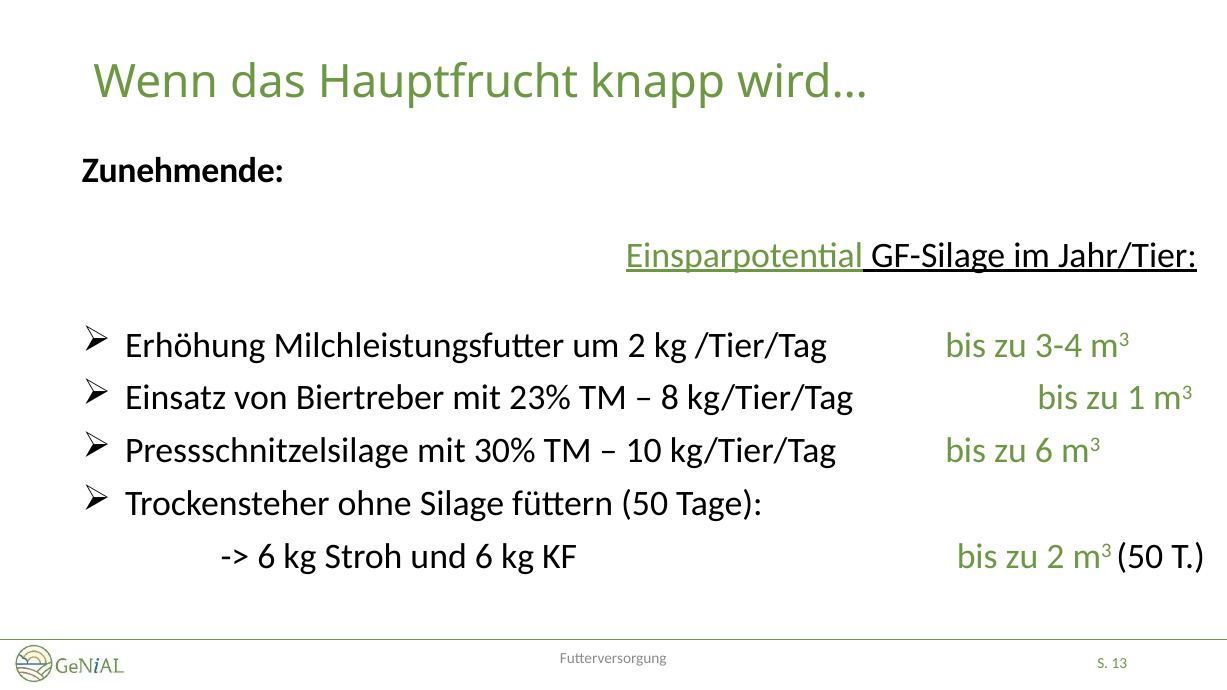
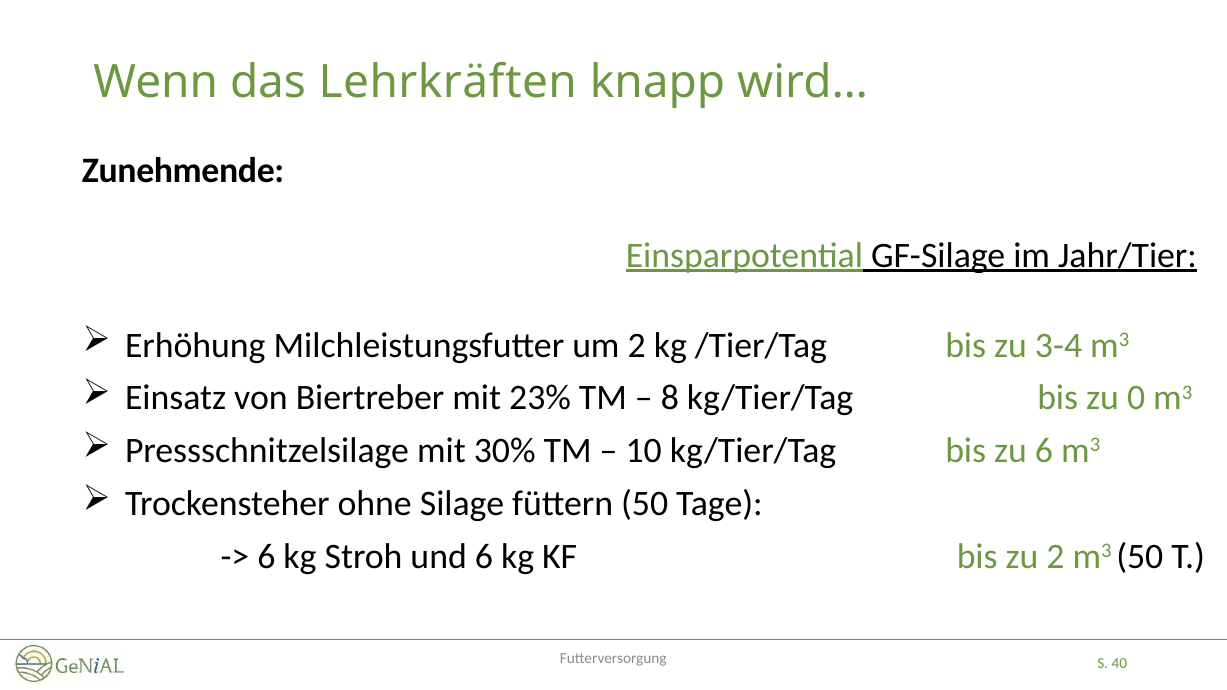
Hauptfrucht: Hauptfrucht -> Lehrkräften (448, 83)
1: 1 -> 0 (1136, 398)
13: 13 -> 40 (1119, 663)
